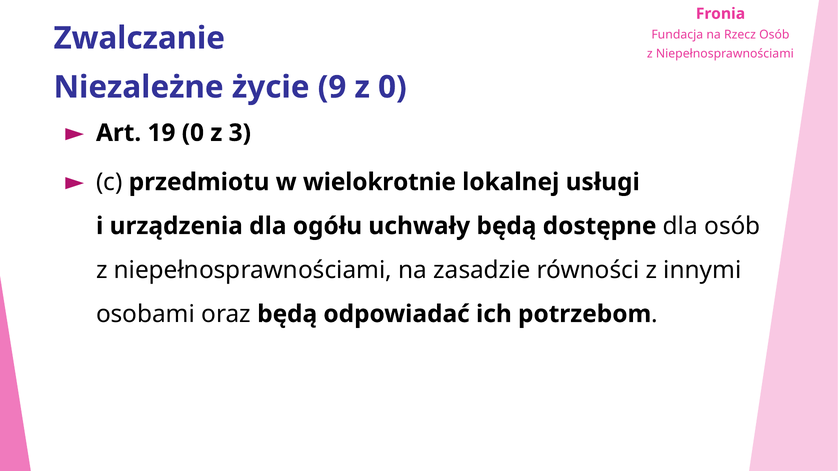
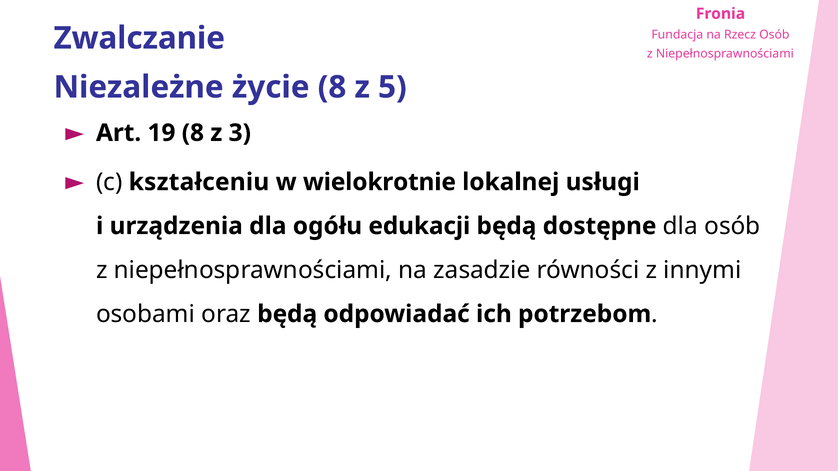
życie 9: 9 -> 8 (332, 87)
z 0: 0 -> 5 (392, 87)
19 0: 0 -> 8 (193, 133)
przedmiotu: przedmiotu -> kształceniu (199, 182)
uchwały: uchwały -> edukacji (419, 226)
